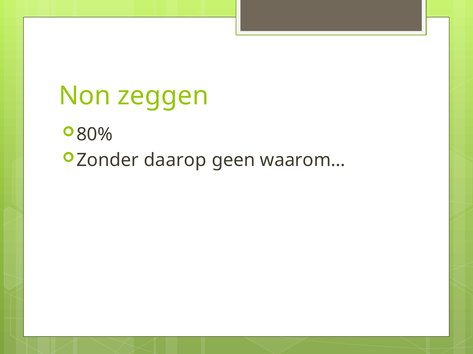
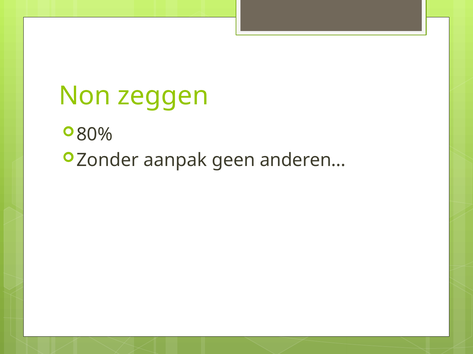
daarop: daarop -> aanpak (175, 161)
waarom…: waarom… -> anderen… (303, 161)
